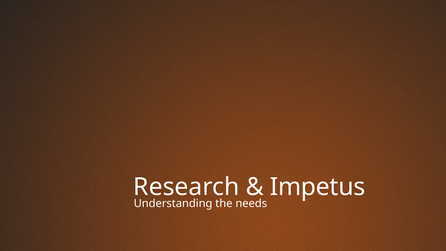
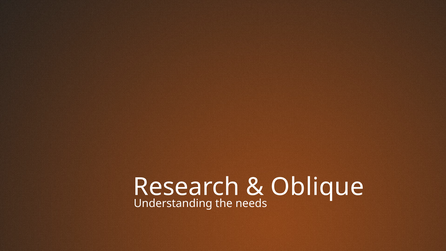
Impetus: Impetus -> Oblique (317, 187)
